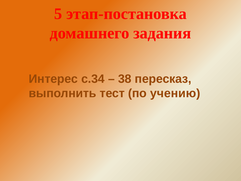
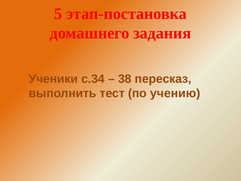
Интерес: Интерес -> Ученики (53, 79)
